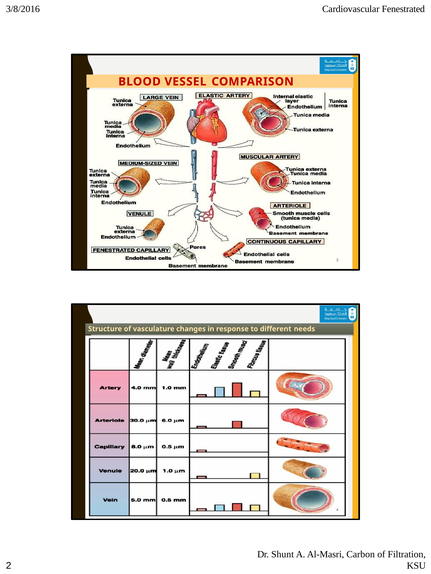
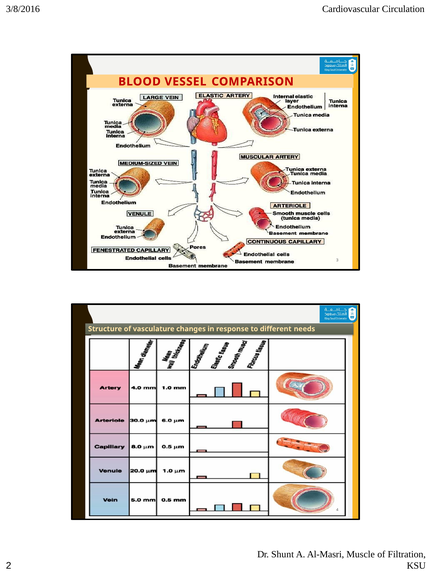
Fenestrated: Fenestrated -> Circulation (403, 9)
Carbon: Carbon -> Muscle (361, 555)
